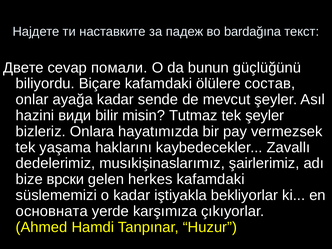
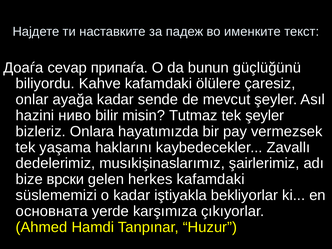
bardağına: bardağına -> именките (253, 32)
Двете: Двете -> Доаѓа (23, 68)
помали: помали -> припаѓа (119, 68)
Biçare: Biçare -> Kahve (100, 84)
состав: состав -> çaresiz (270, 84)
види: види -> ниво (75, 116)
